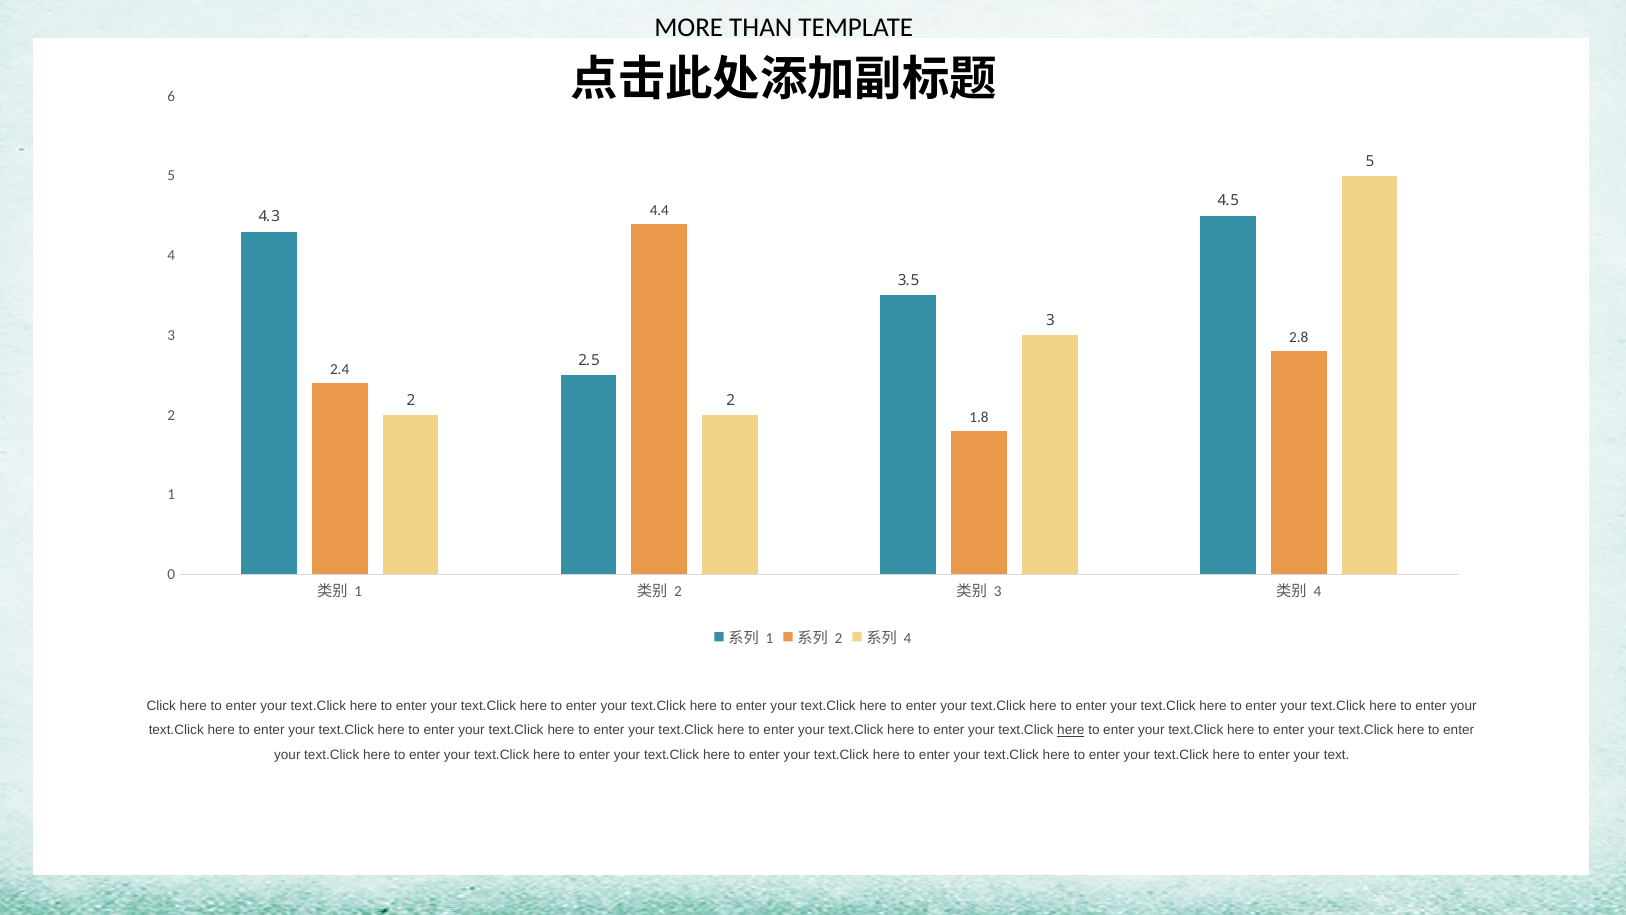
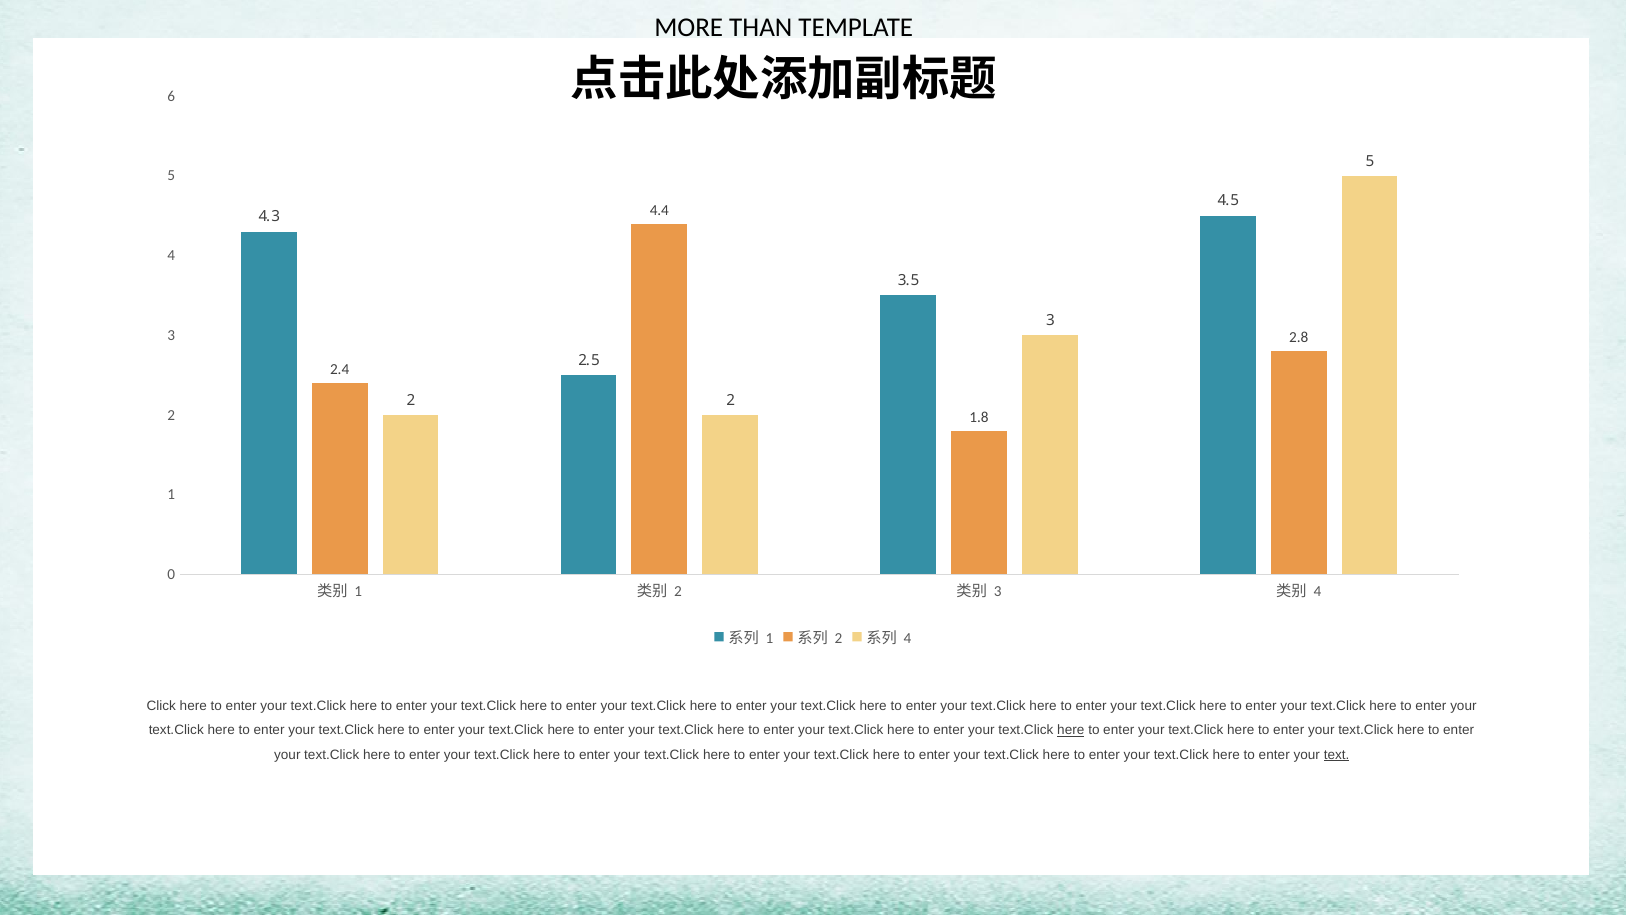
text underline: none -> present (1337, 754)
